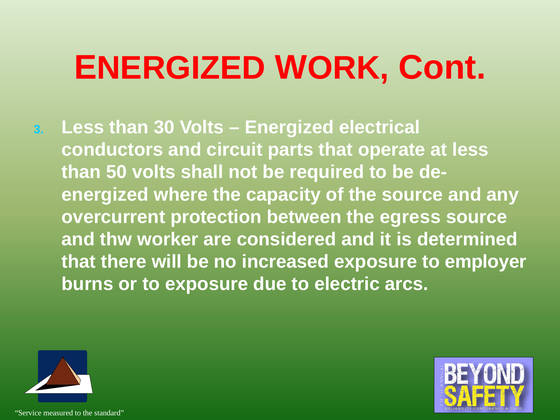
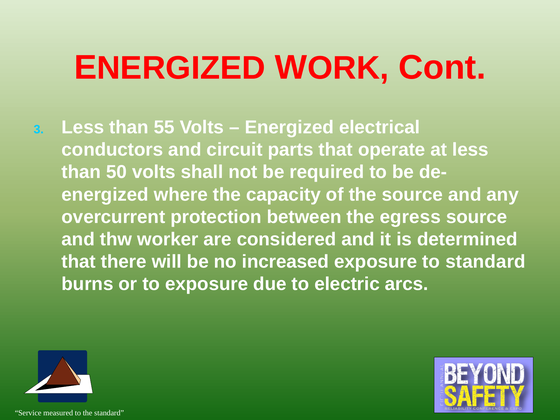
30: 30 -> 55 (164, 127)
to employer: employer -> standard (485, 262)
